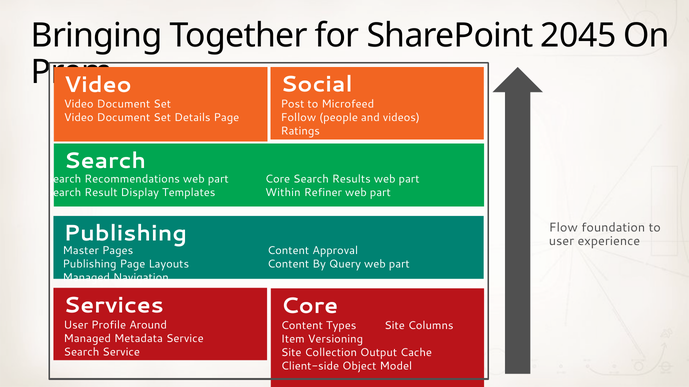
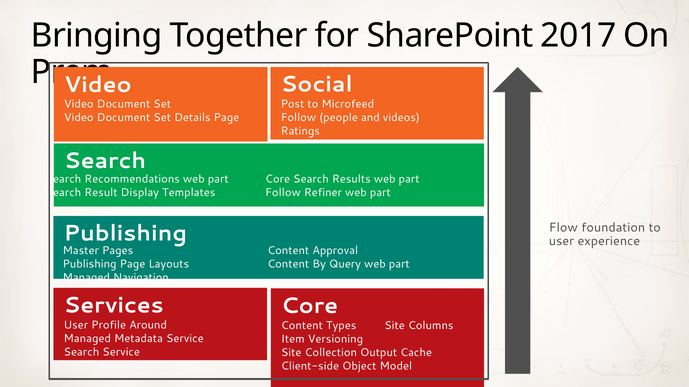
2045: 2045 -> 2017 (579, 36)
Within: Within -> Follow (283, 193)
